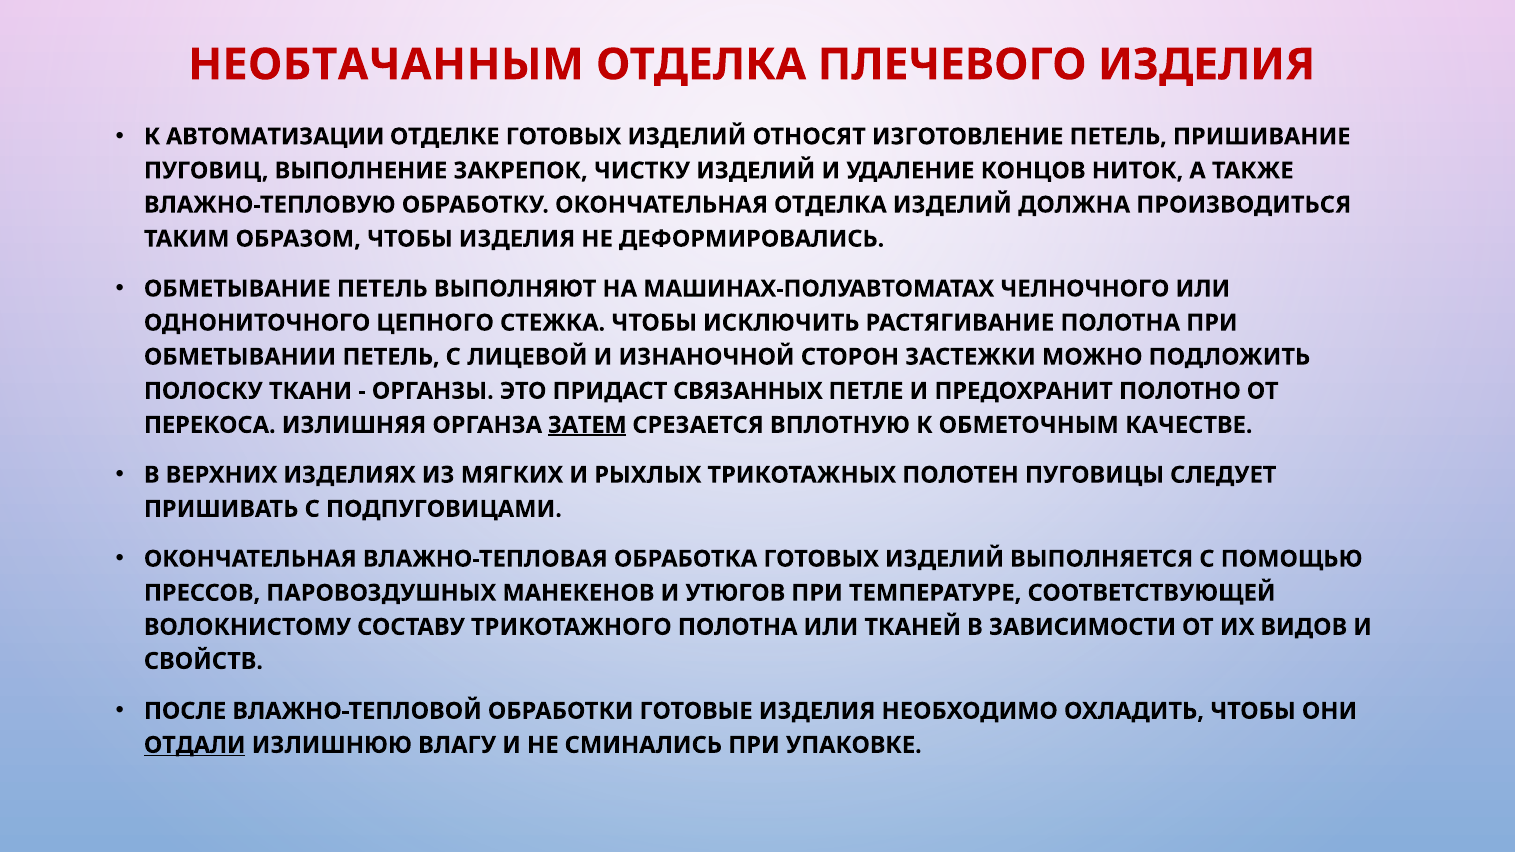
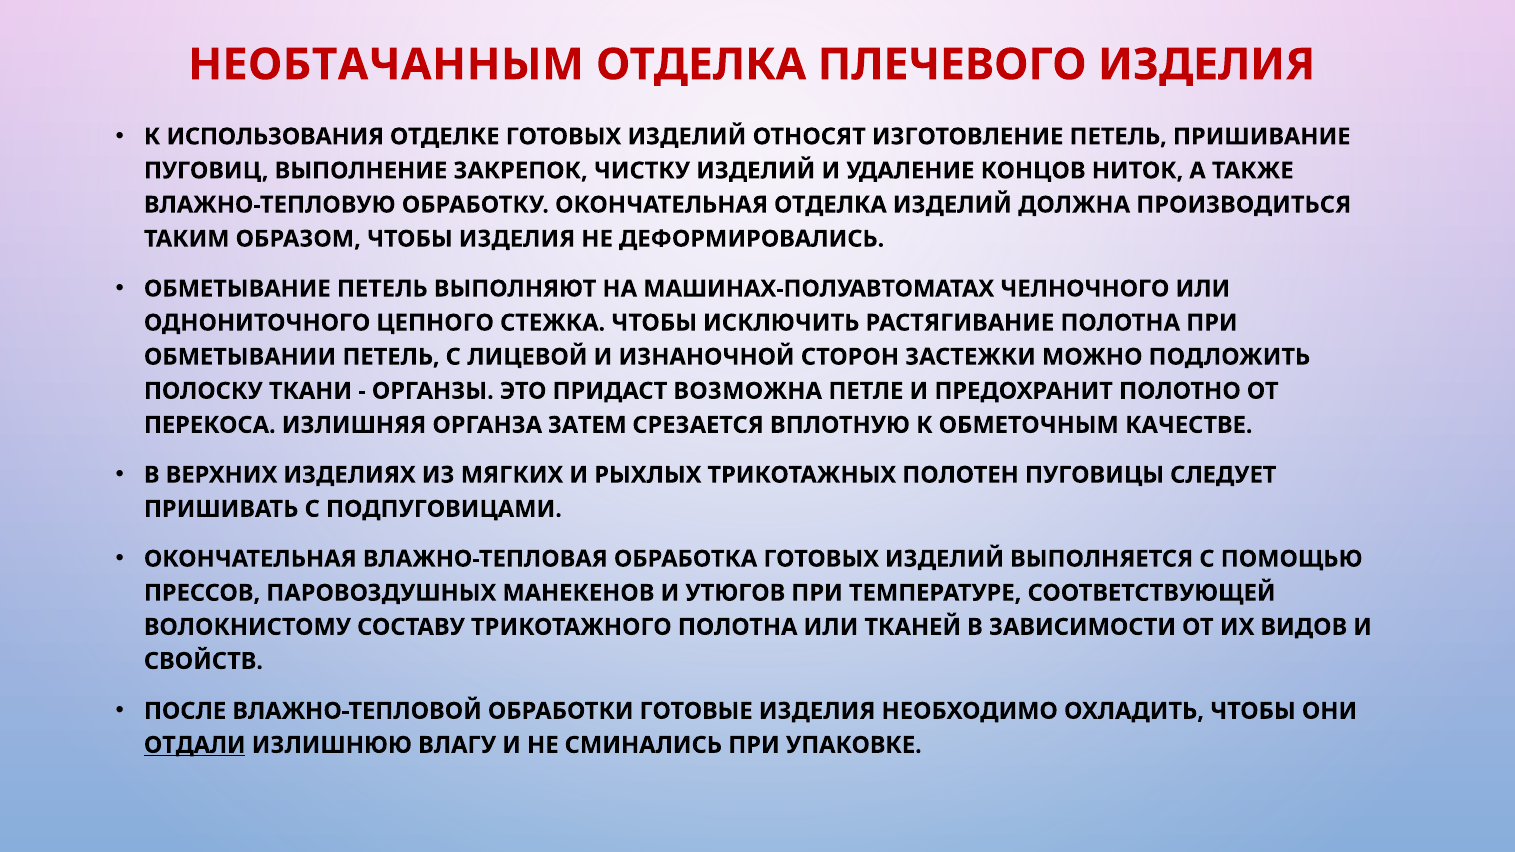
АВТОМАТИЗАЦИИ: АВТОМАТИЗАЦИИ -> ИСПОЛЬЗОВАНИЯ (275, 137)
СВЯЗАННЫХ: СВЯЗАННЫХ -> ВОЗМОЖНА (748, 391)
ЗАТЕМ underline: present -> none (587, 425)
